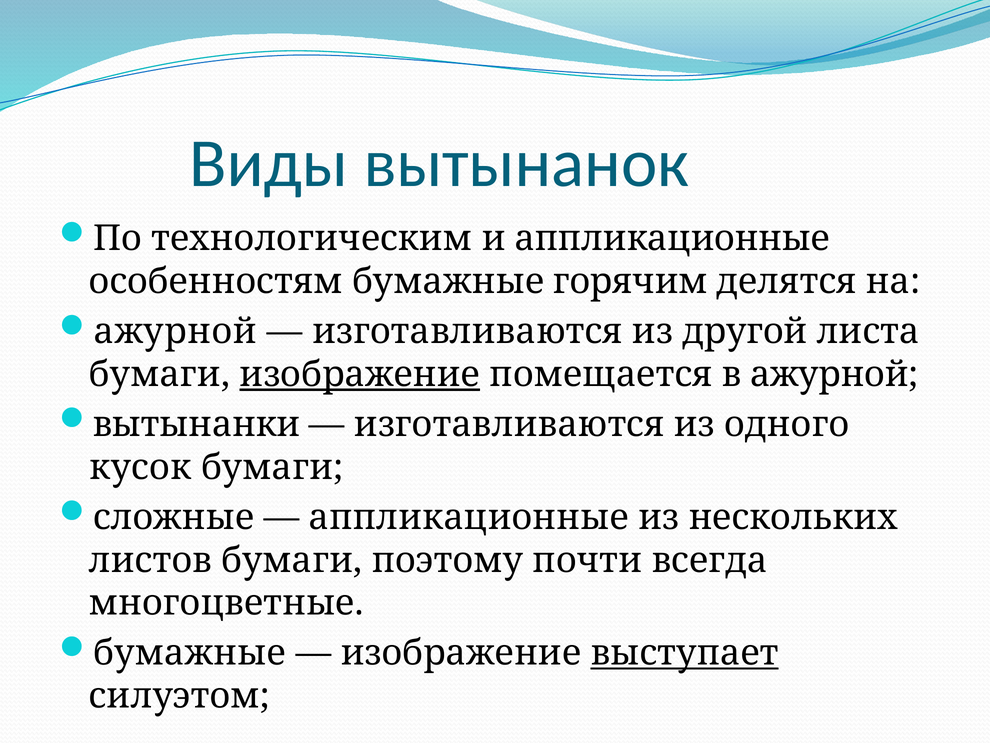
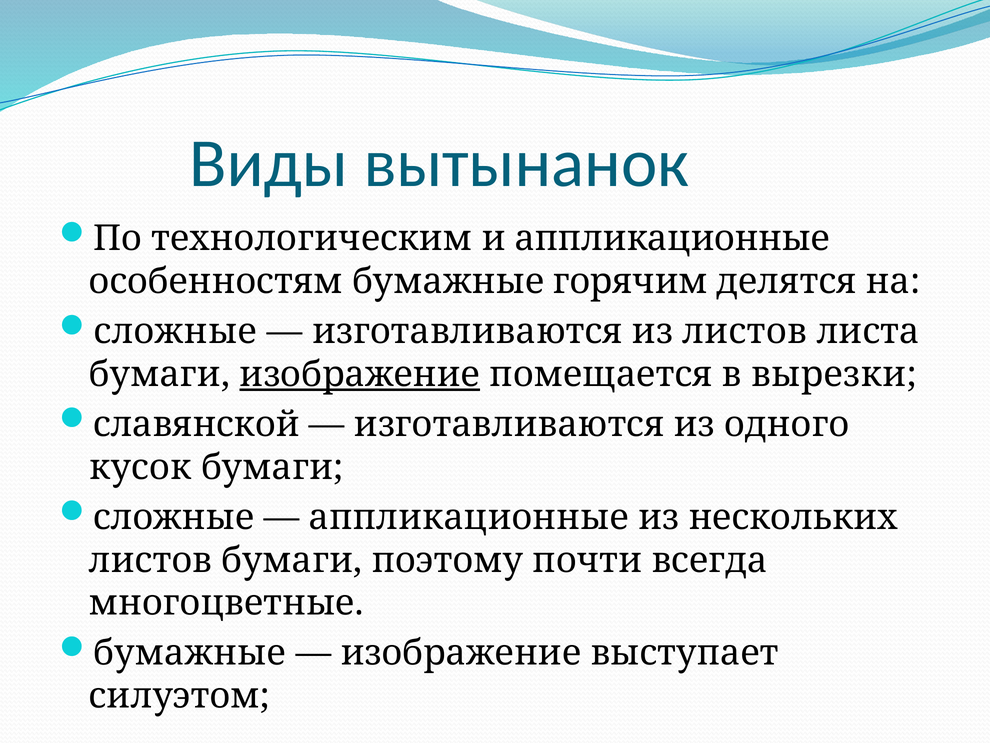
ажурной: ажурной -> сложные (175, 331)
из другой: другой -> листов (745, 331)
в ажурной: ажурной -> вырезки (834, 374)
вытынанки: вытынанки -> славянской (196, 424)
выступает underline: present -> none (685, 653)
